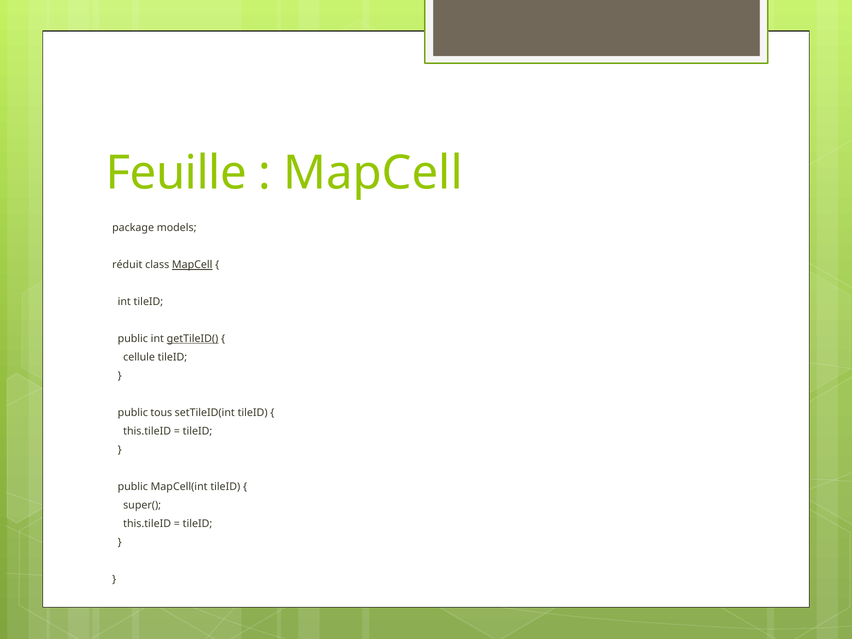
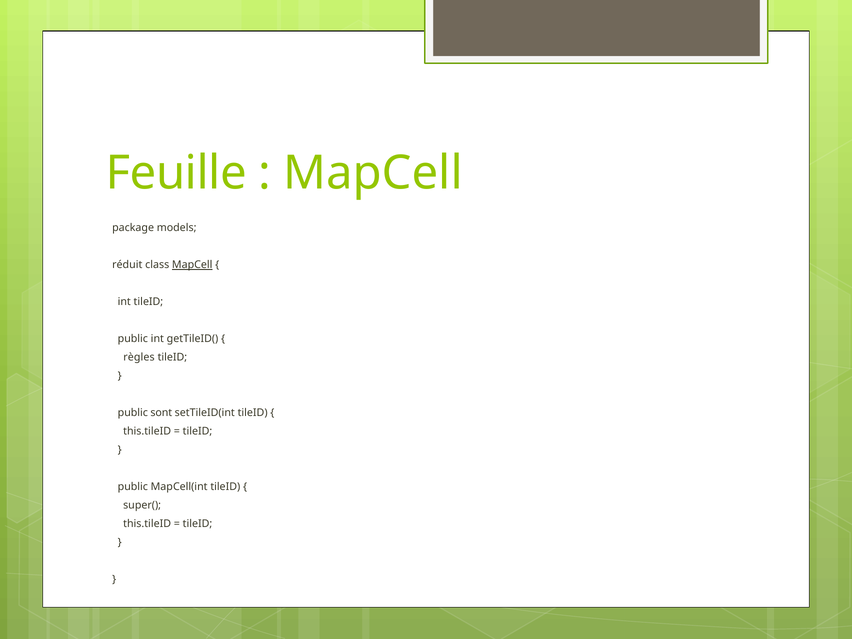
getTileID( underline: present -> none (193, 339)
cellule: cellule -> règles (139, 357)
tous: tous -> sont (161, 413)
